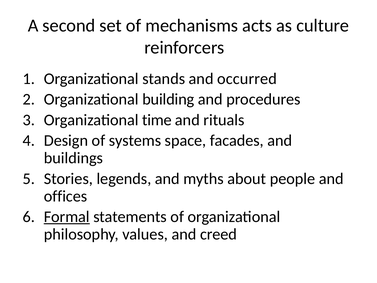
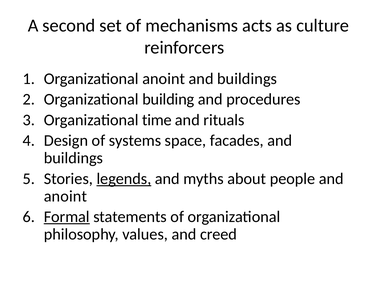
Organizational stands: stands -> anoint (164, 79)
occurred: occurred -> buildings (247, 79)
legends underline: none -> present (124, 179)
offices: offices -> anoint (65, 196)
